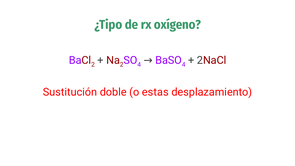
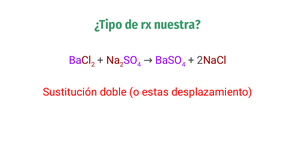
oxígeno: oxígeno -> nuestra (177, 25)
